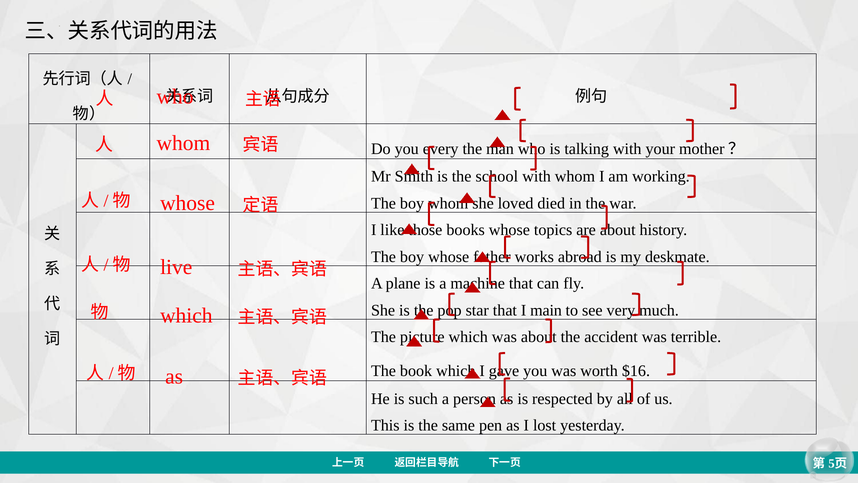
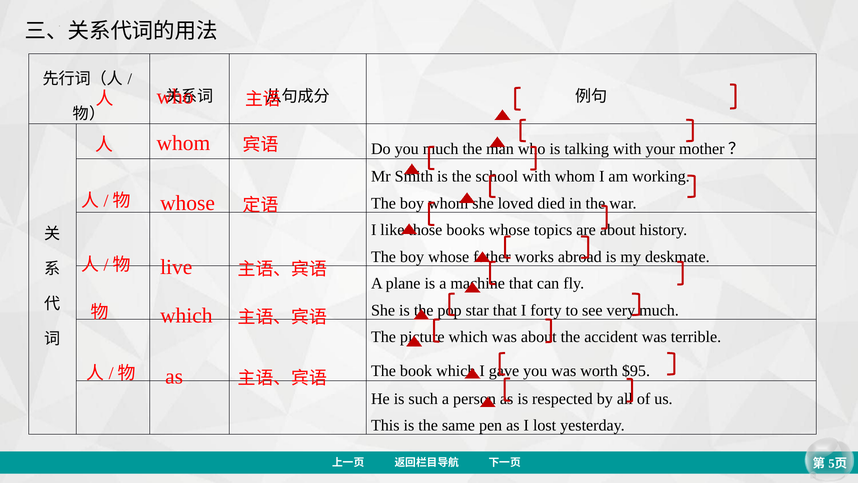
you every: every -> much (441, 149)
main: main -> forty (546, 310)
$16: $16 -> $95 (636, 371)
